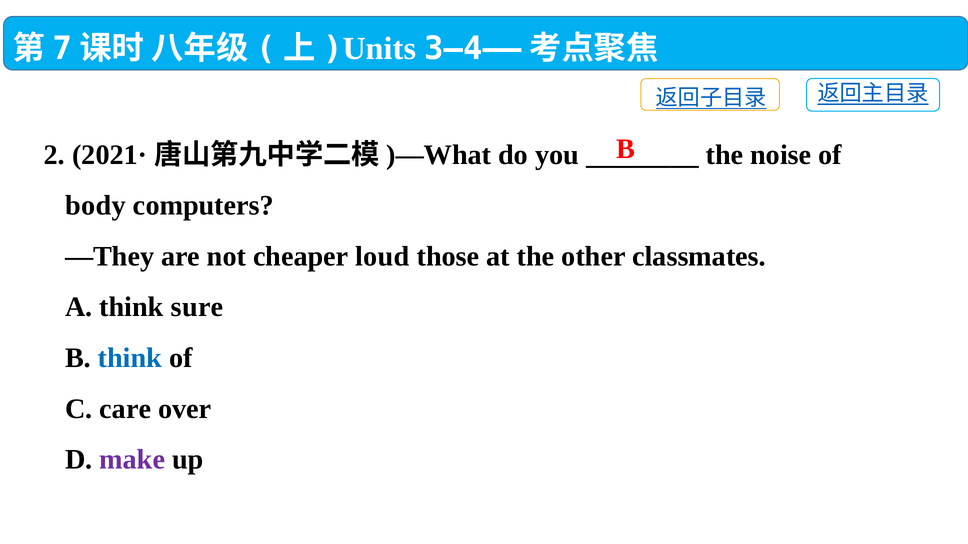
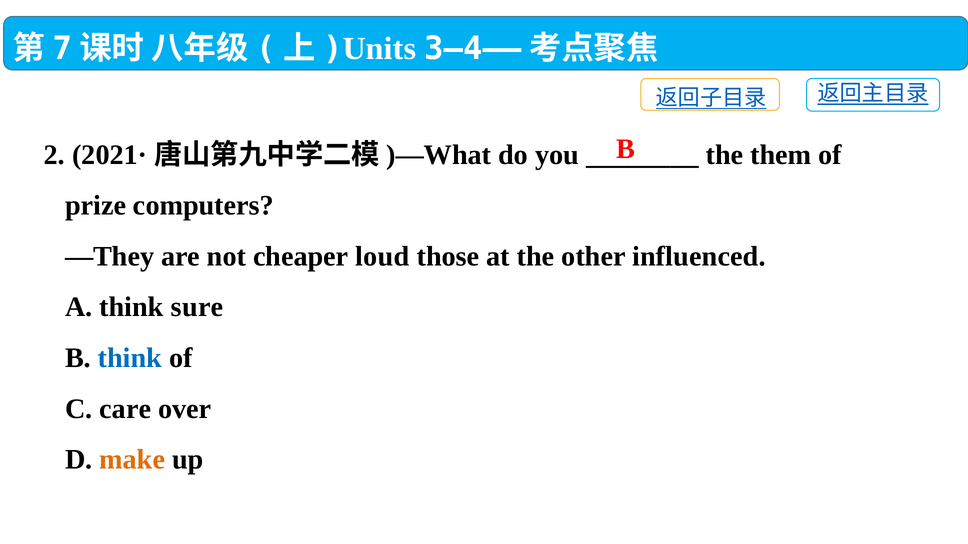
noise: noise -> them (781, 155)
body: body -> prize (96, 206)
classmates: classmates -> influenced (699, 257)
make colour: purple -> orange (132, 460)
